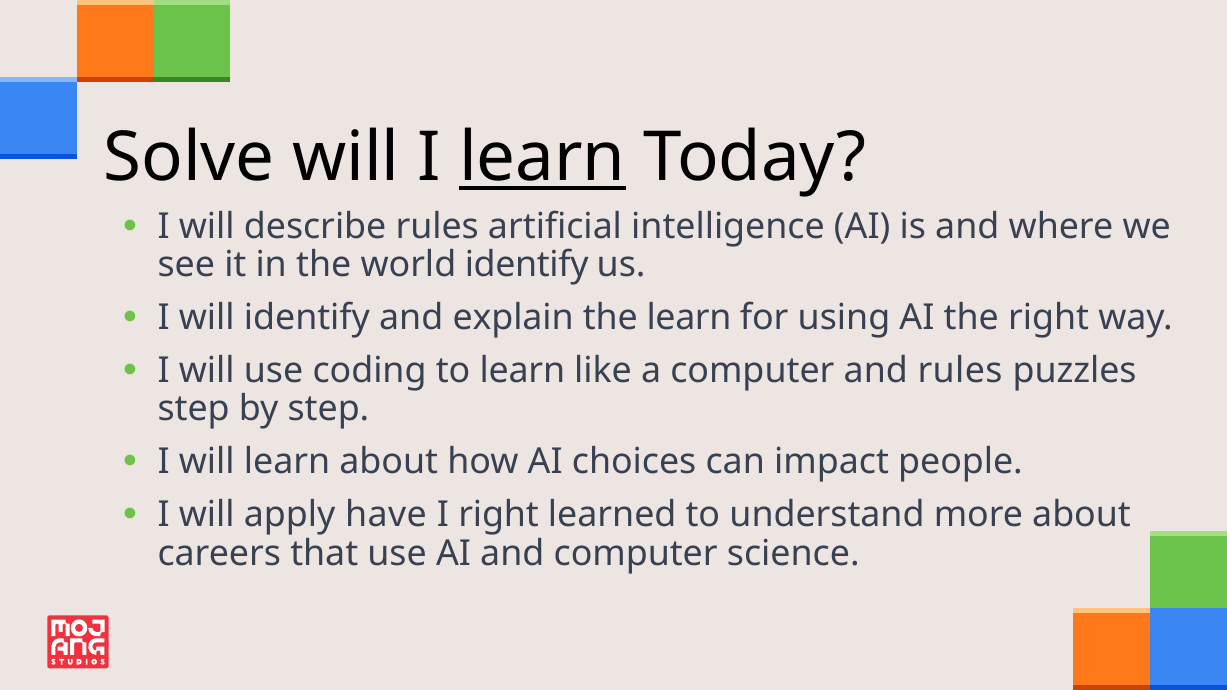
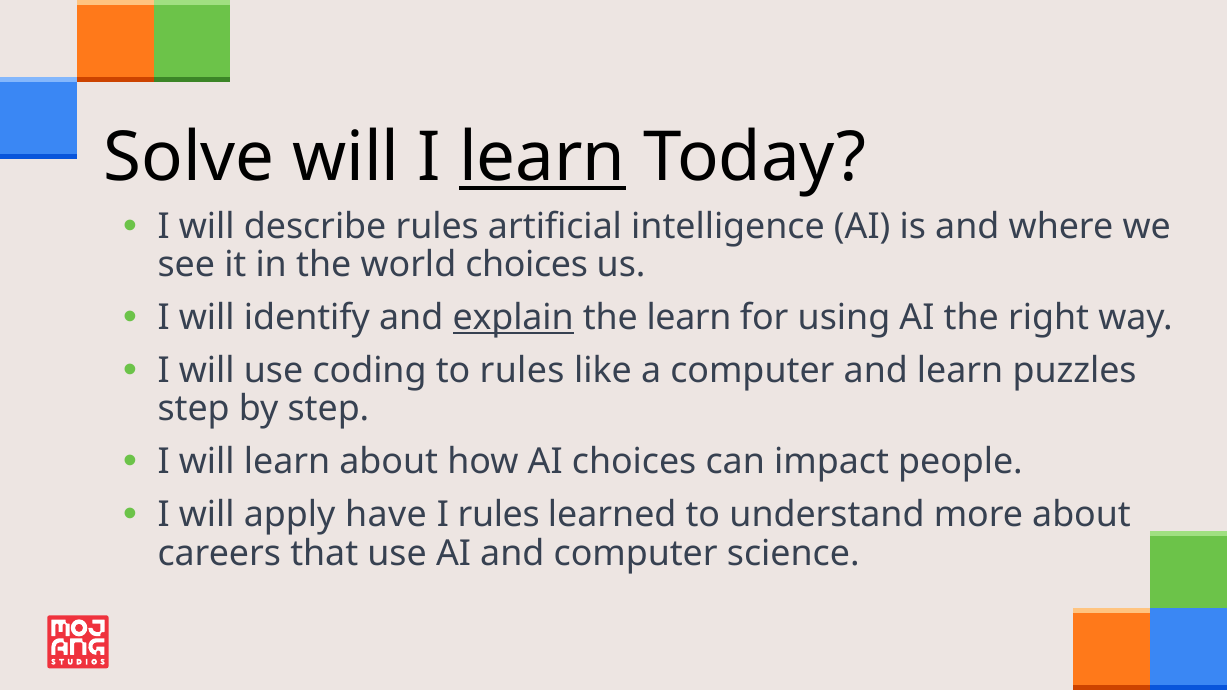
world identify: identify -> choices (527, 265)
explain underline: none -> present (513, 318)
to learn: learn -> rules (522, 371)
and rules: rules -> learn (960, 371)
I right: right -> rules (499, 515)
